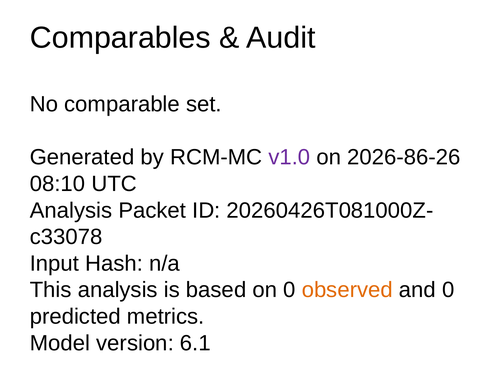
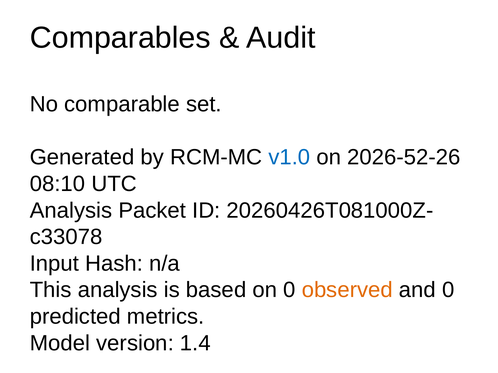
v1.0 colour: purple -> blue (289, 158)
2026-86-26: 2026-86-26 -> 2026-52-26 (404, 158)
6.1: 6.1 -> 1.4 (195, 344)
